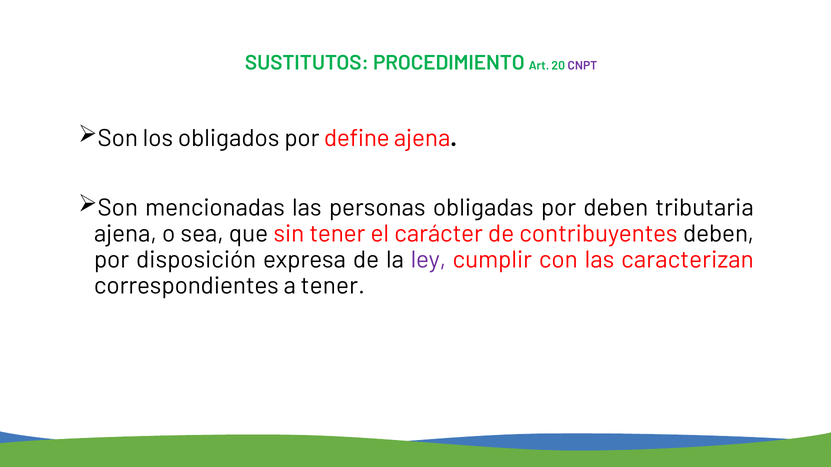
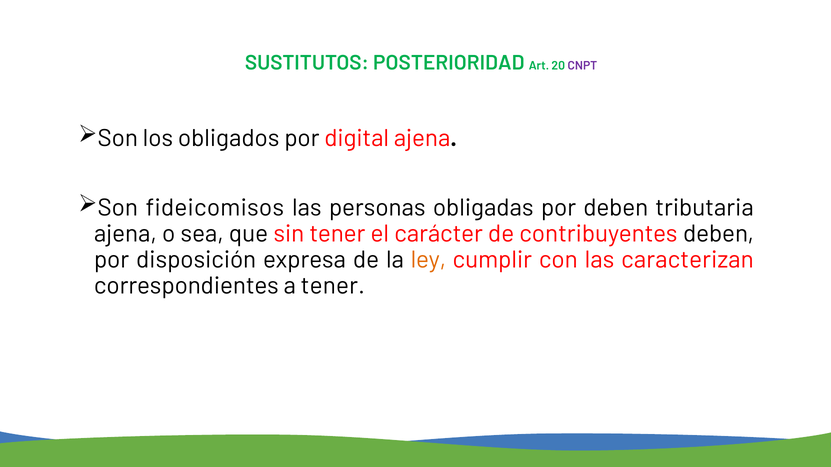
PROCEDIMIENTO: PROCEDIMIENTO -> POSTERIORIDAD (449, 63)
define: define -> digital (357, 138)
mencionadas: mencionadas -> fideicomisos (215, 208)
ley colour: purple -> orange (428, 260)
